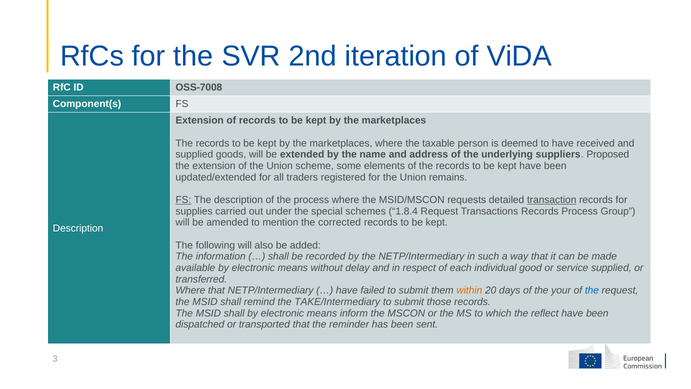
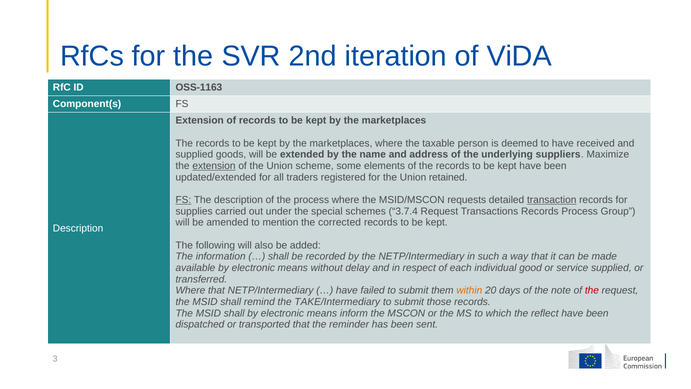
OSS-7008: OSS-7008 -> OSS-1163 (199, 87)
Proposed: Proposed -> Maximize (608, 154)
extension underline: none -> present (214, 166)
remains: remains -> retained (448, 177)
1.8.4: 1.8.4 -> 3.7.4 (403, 211)
your: your -> note (561, 290)
the colour: blue -> red (592, 290)
